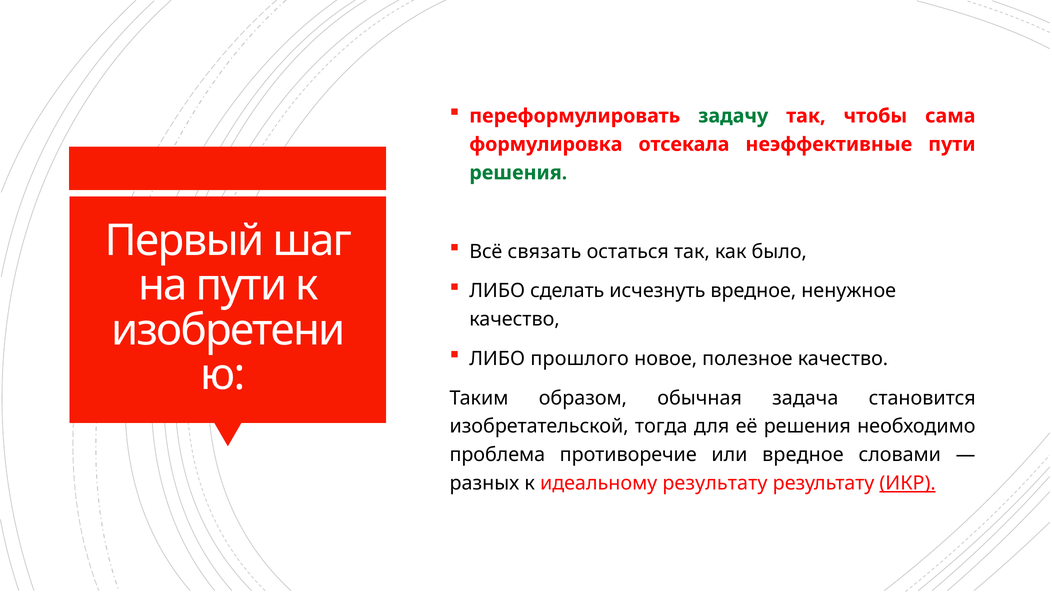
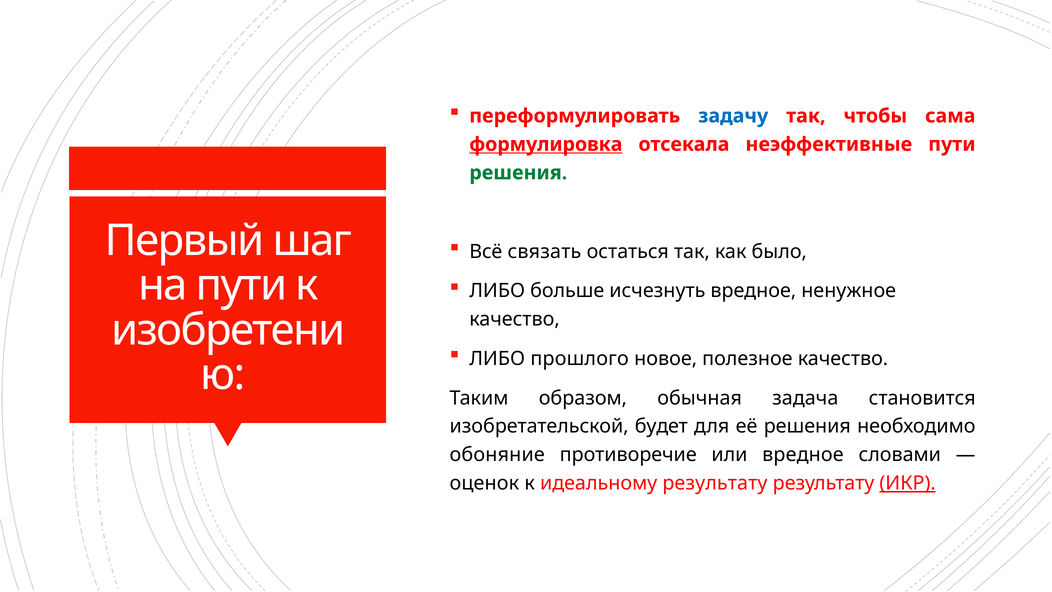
задачу colour: green -> blue (733, 116)
формулировка underline: none -> present (546, 144)
сделать: сделать -> больше (567, 291)
тогда: тогда -> будет (661, 426)
проблема: проблема -> обоняние (497, 455)
разных: разных -> оценок (484, 483)
